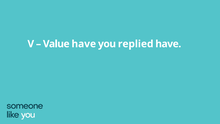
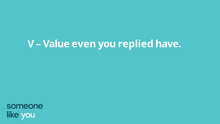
Value have: have -> even (84, 44)
